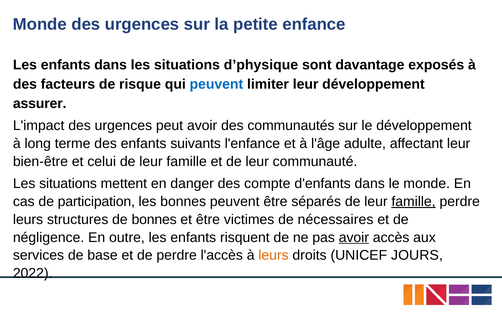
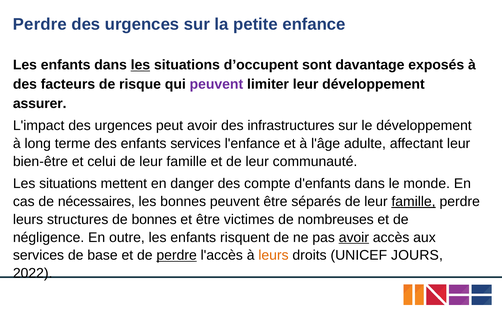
Monde: Monde -> Perdre (40, 24)
les underline: none -> present (140, 65)
d’physique: d’physique -> d’occupent (261, 65)
peuvent colour: blue -> purple (216, 84)
communautés: communautés -> infrastructures (291, 126)
enfants suivants: suivants -> services (196, 143)
participation: participation -> nécessaires (96, 201)
nécessaires: nécessaires -> nombreuses (336, 219)
perdre underline: none -> present (177, 255)
